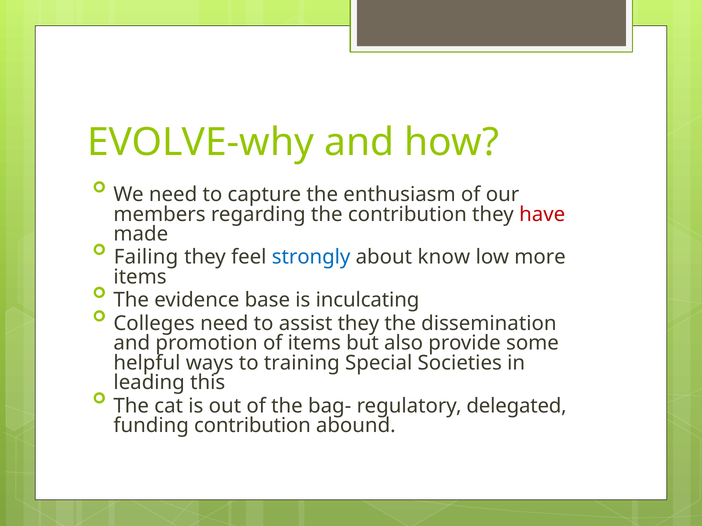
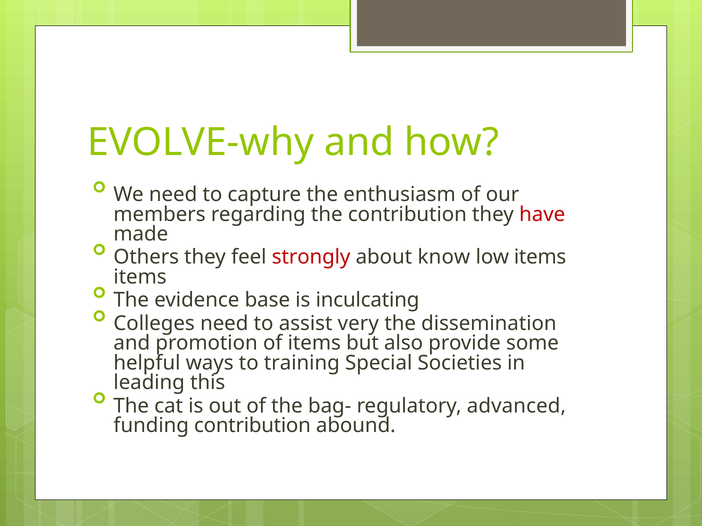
Failing: Failing -> Others (146, 257)
strongly colour: blue -> red (311, 257)
low more: more -> items (540, 257)
assist they: they -> very (358, 324)
delegated: delegated -> advanced (516, 406)
